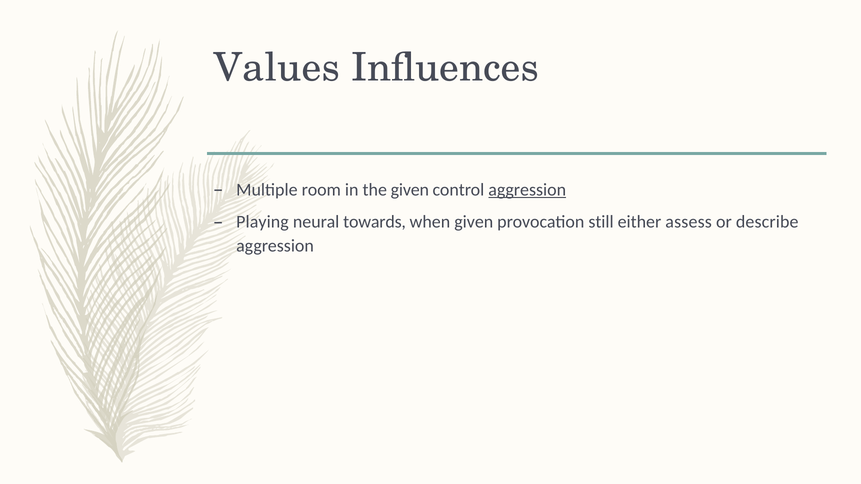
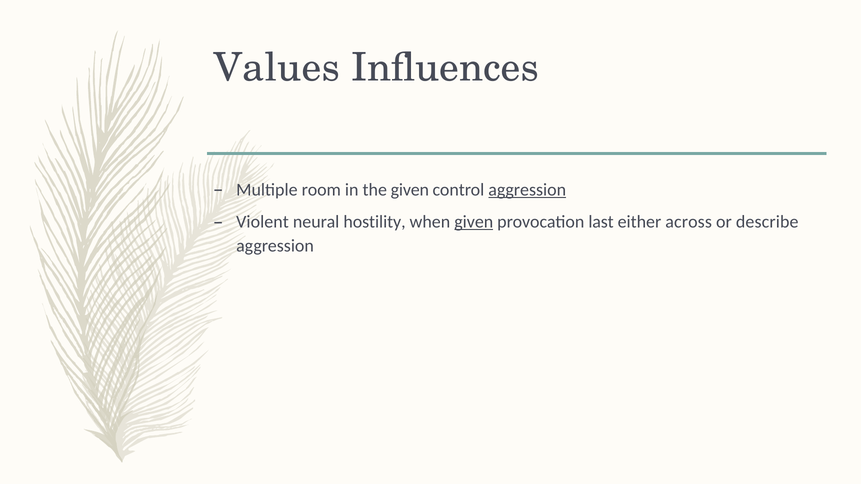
Playing: Playing -> Violent (263, 222)
towards: towards -> hostility (375, 222)
given underline: none -> present (474, 222)
still: still -> last (601, 222)
assess: assess -> across (689, 222)
